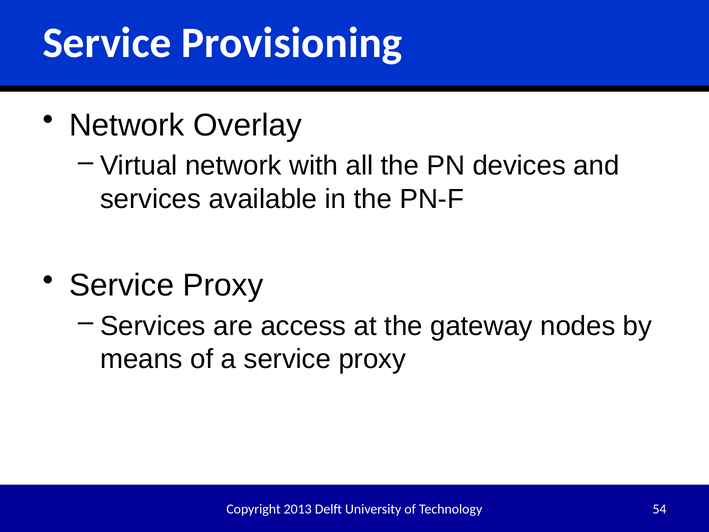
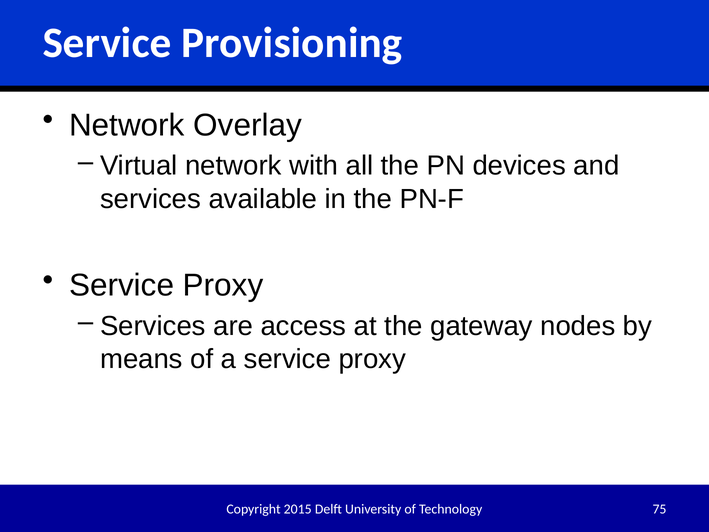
2013: 2013 -> 2015 (298, 509)
54: 54 -> 75 (659, 509)
